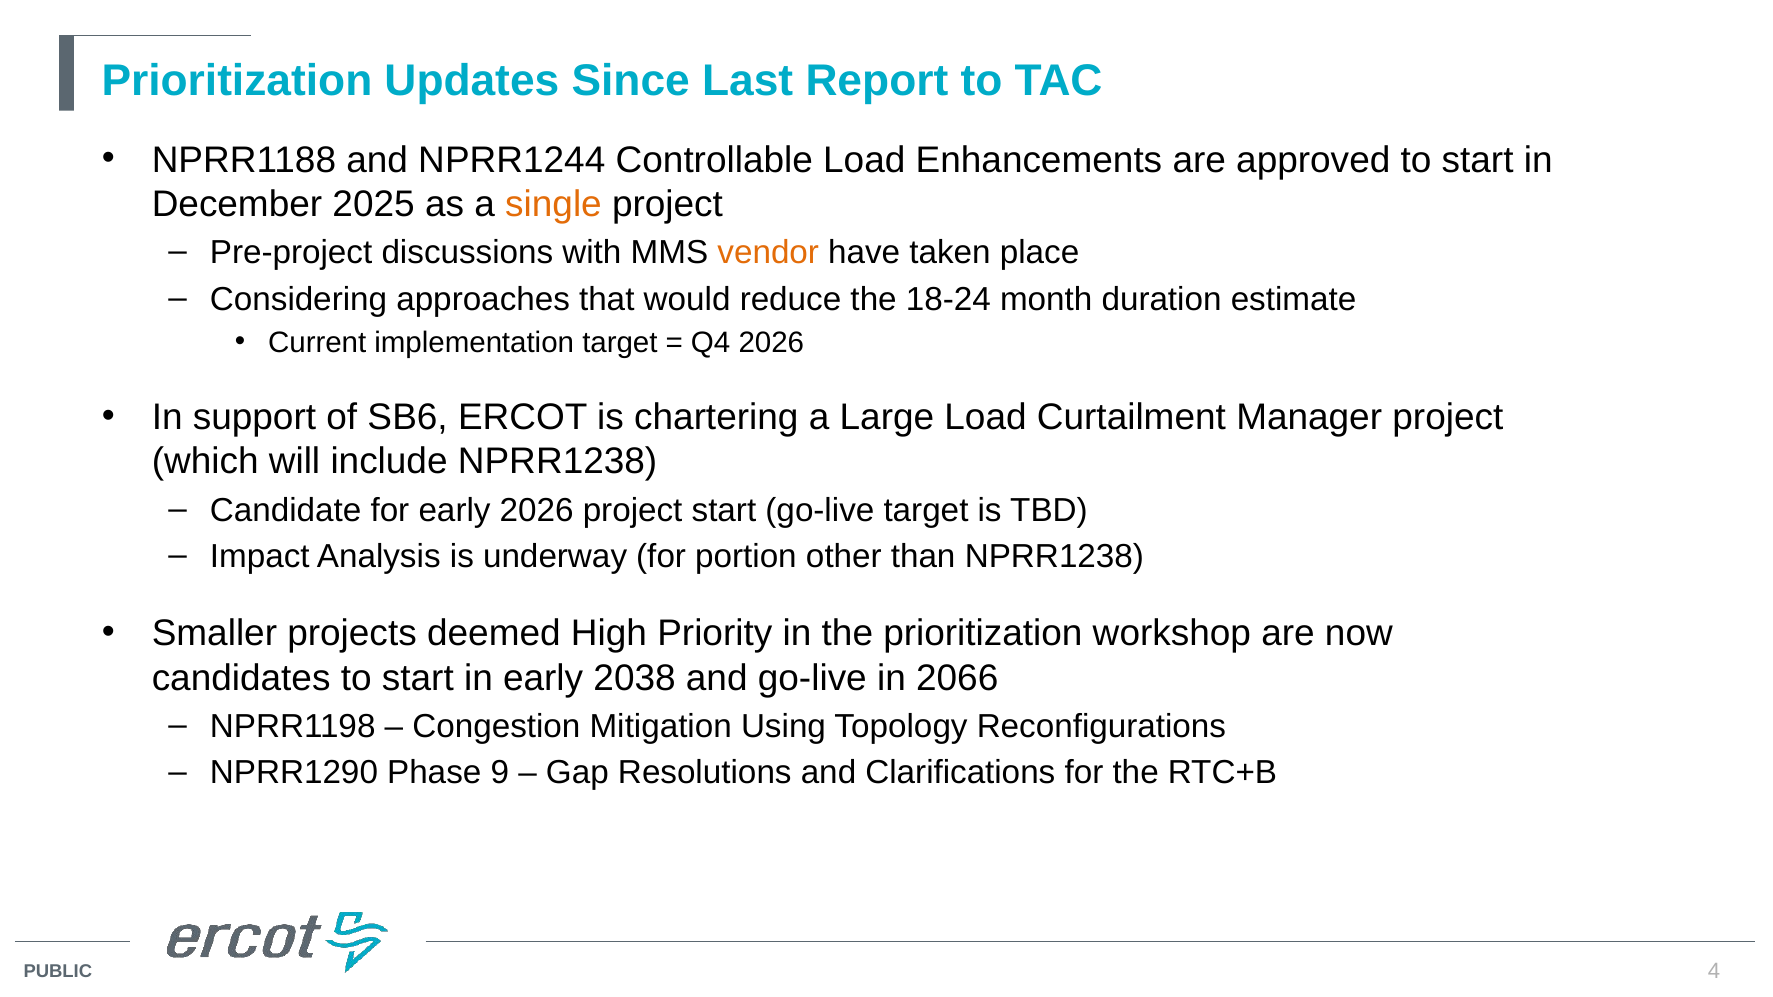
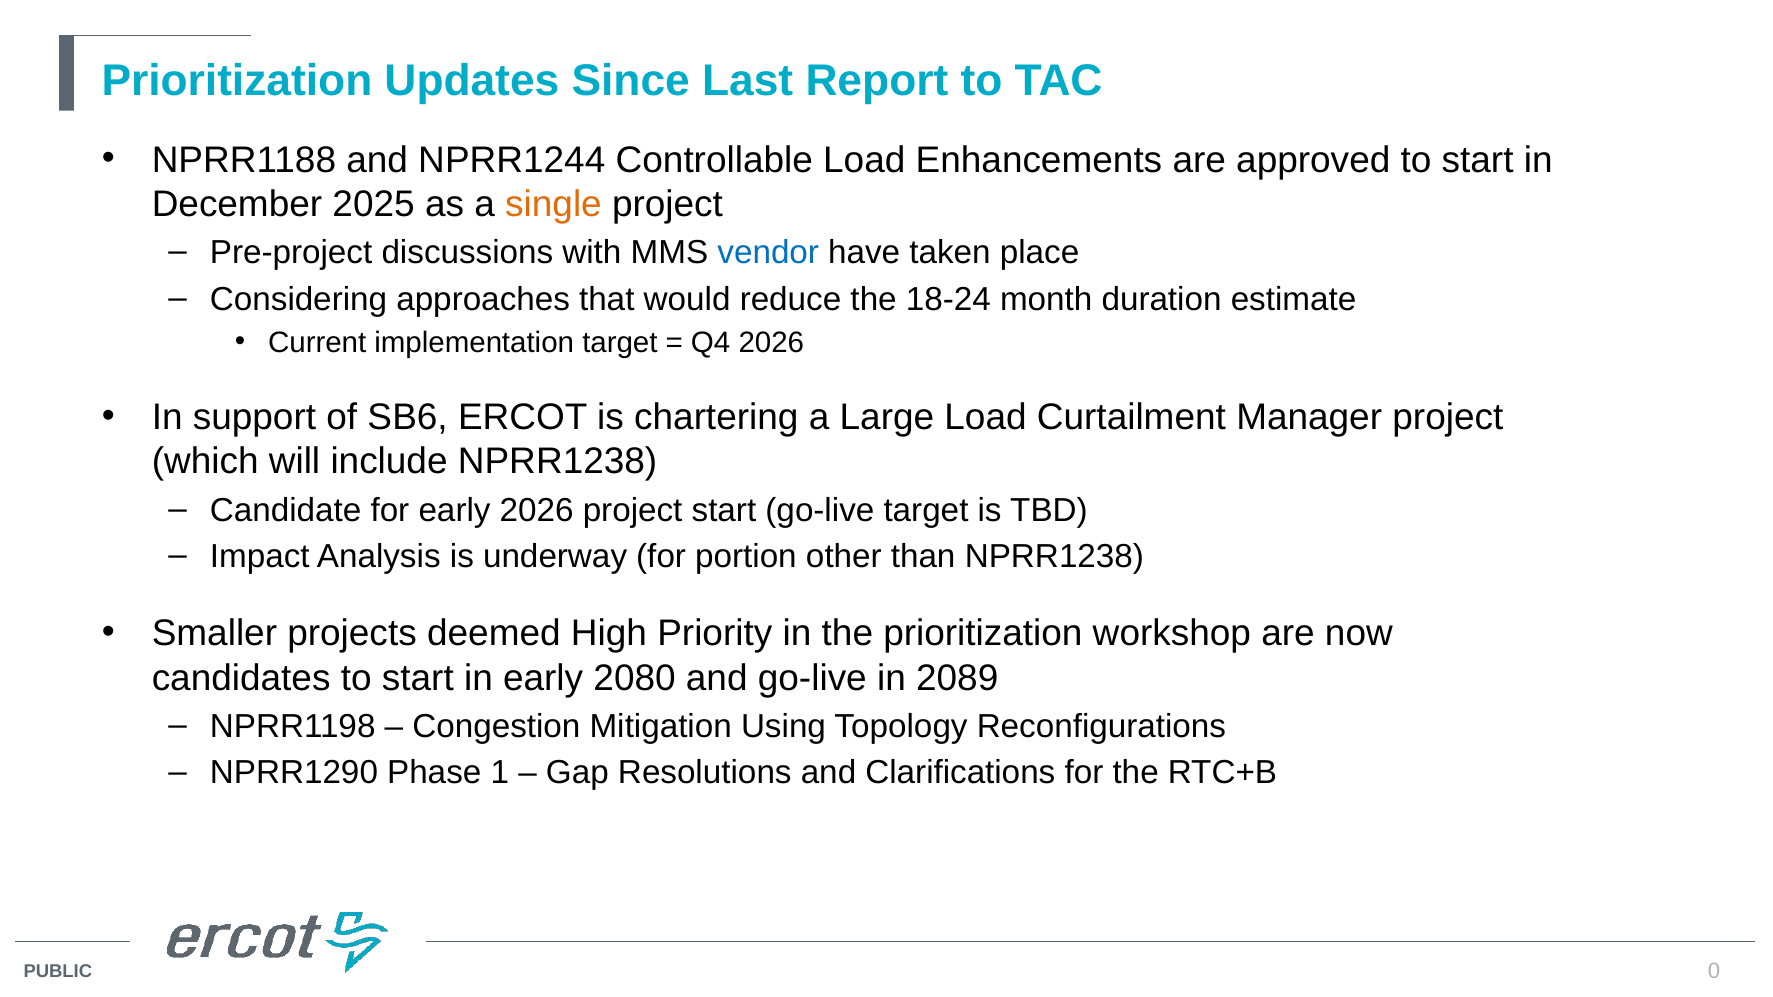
vendor colour: orange -> blue (768, 253)
2038: 2038 -> 2080 (635, 678)
2066: 2066 -> 2089 (957, 678)
9: 9 -> 1 (500, 773)
4: 4 -> 0 (1714, 971)
